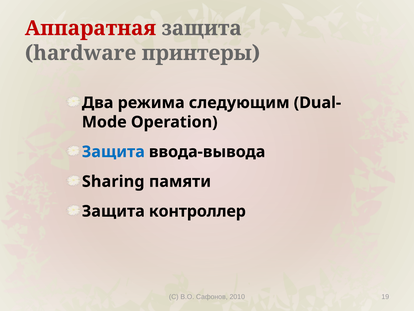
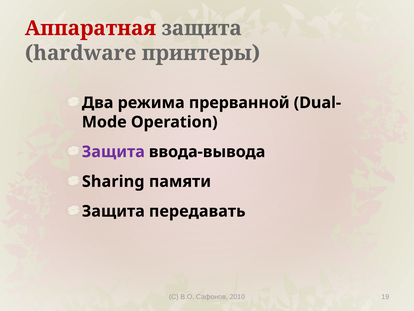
следующим: следующим -> прерванной (239, 103)
Защита colour: blue -> purple (113, 152)
контроллер: контроллер -> передавать (197, 211)
